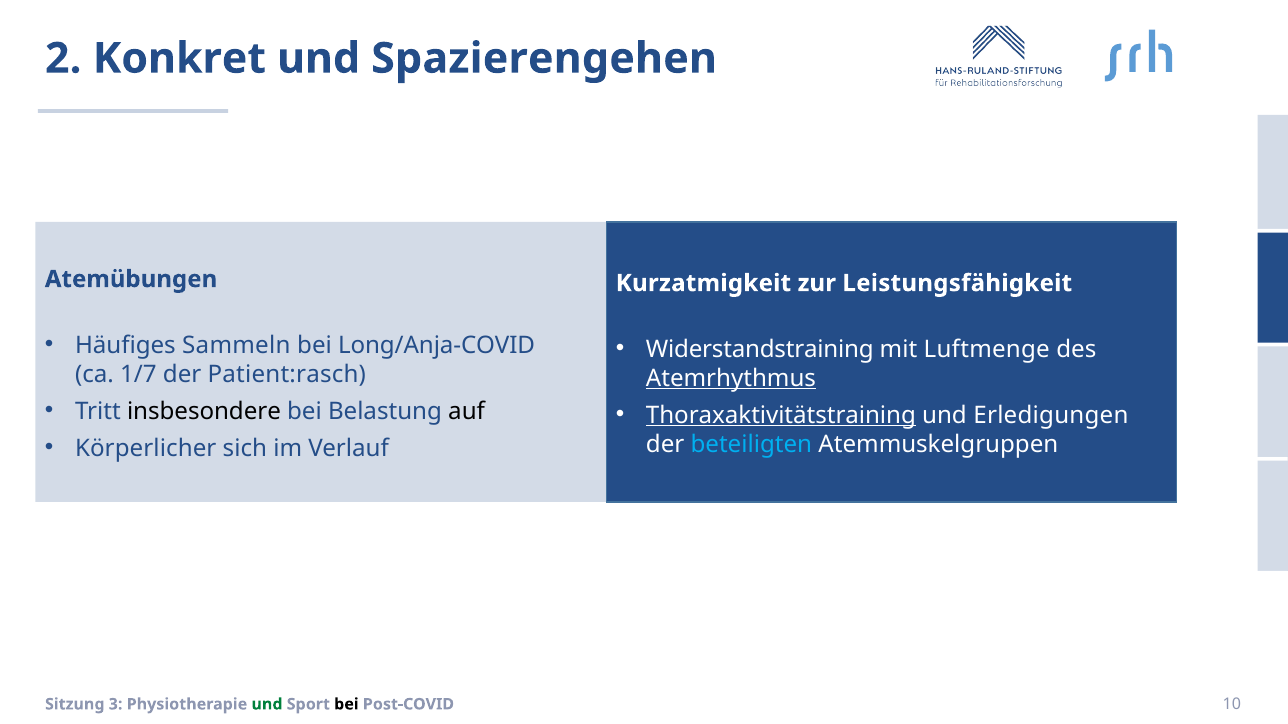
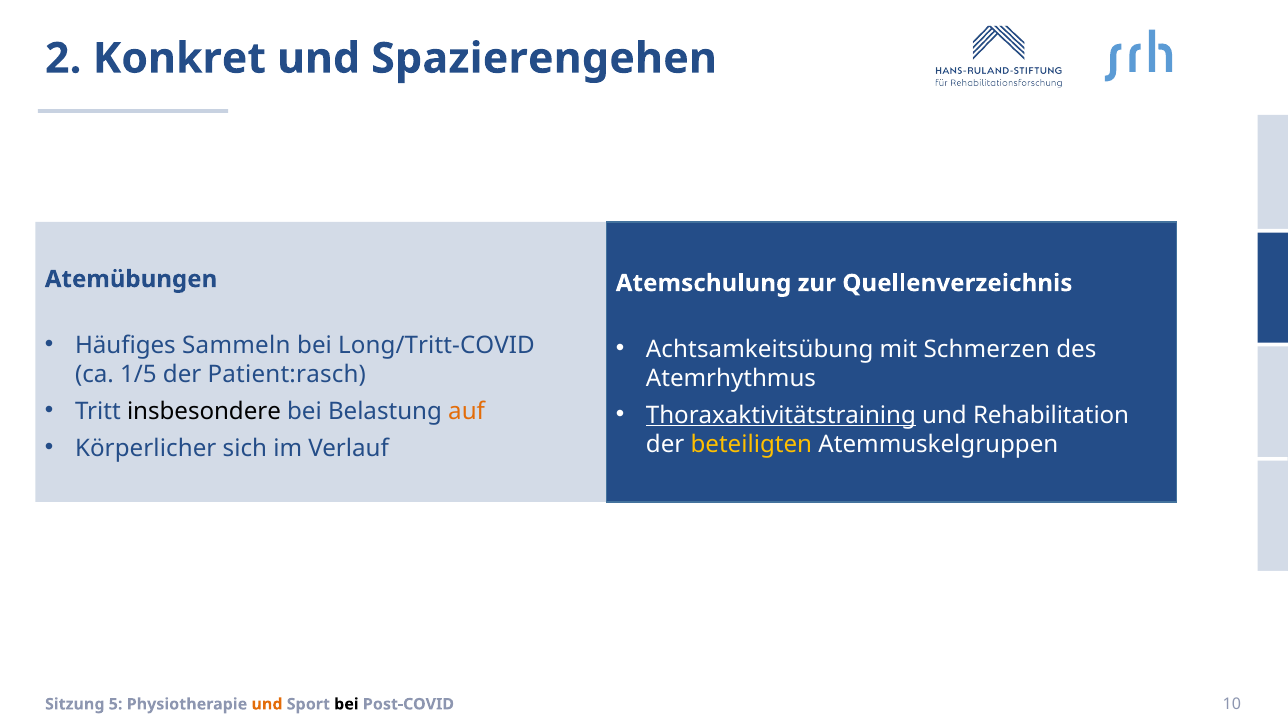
Kurzatmigkeit: Kurzatmigkeit -> Atemschulung (704, 283)
Leistungsfähigkeit: Leistungsfähigkeit -> Quellenverzeichnis (957, 283)
Long/Anja-COVID: Long/Anja-COVID -> Long/Tritt-COVID (436, 345)
Widerstandstraining: Widerstandstraining -> Achtsamkeitsübung (760, 349)
Luftmenge: Luftmenge -> Schmerzen (987, 349)
1/7: 1/7 -> 1/5 (138, 374)
Atemrhythmus underline: present -> none (731, 378)
auf colour: black -> orange (467, 411)
Erledigungen: Erledigungen -> Rehabilitation (1051, 415)
beteiligten colour: light blue -> yellow (751, 444)
3: 3 -> 5 (116, 705)
und colour: green -> orange (267, 705)
